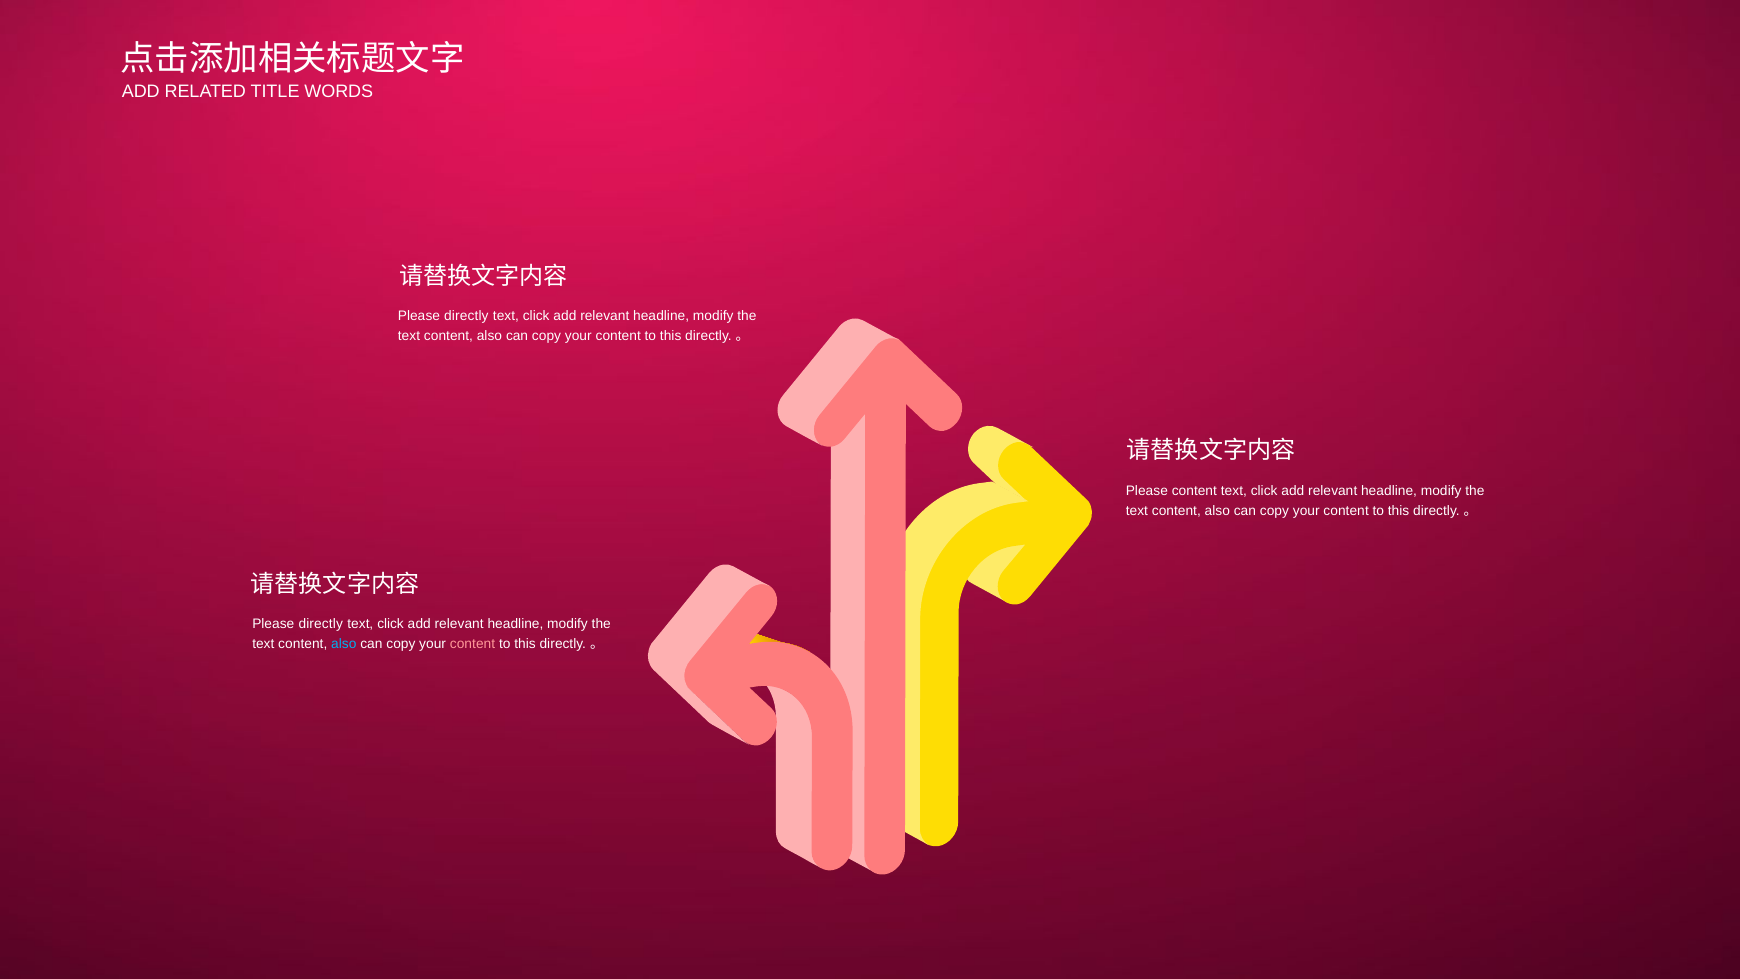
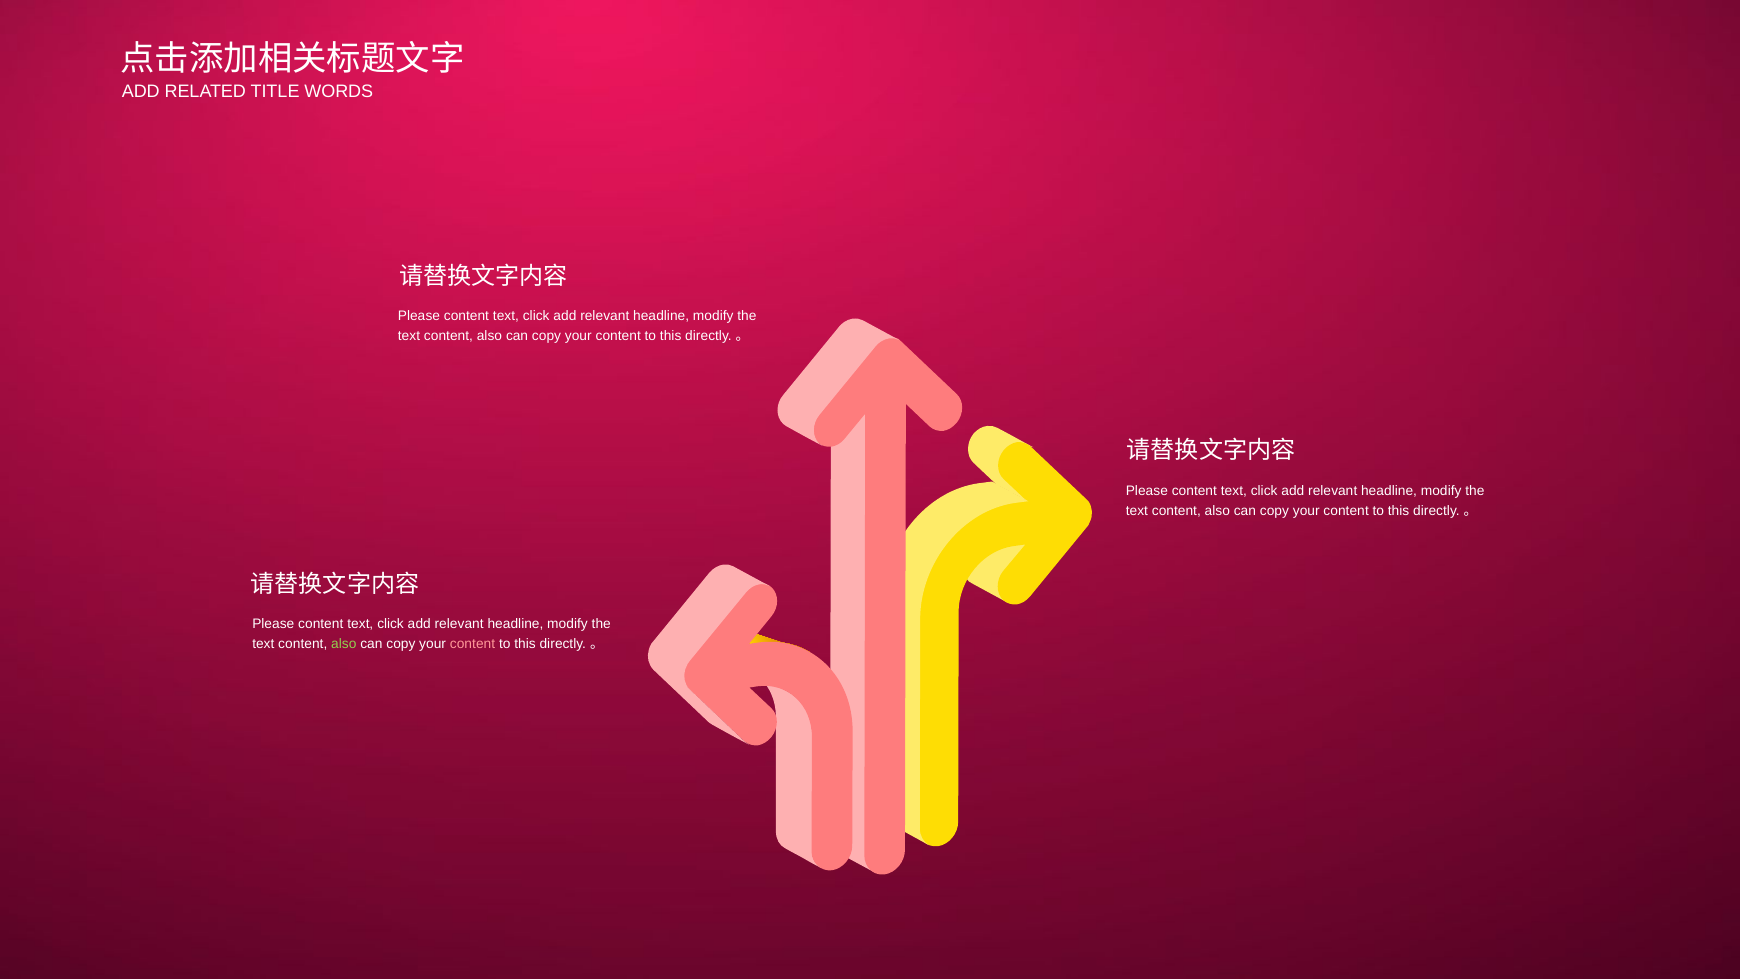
directly: directly -> content (466, 316)
directly: directly -> content (321, 624)
also colour: light blue -> light green (344, 644)
